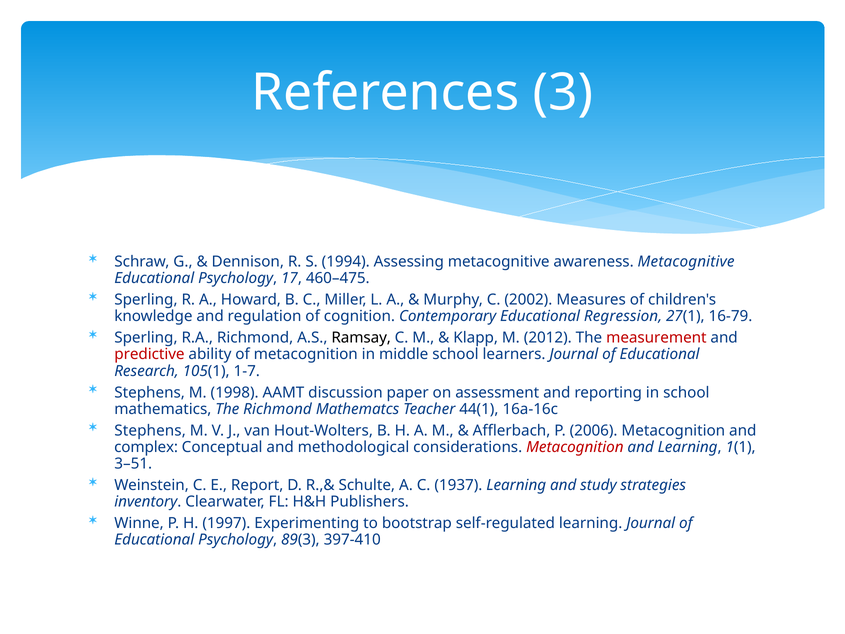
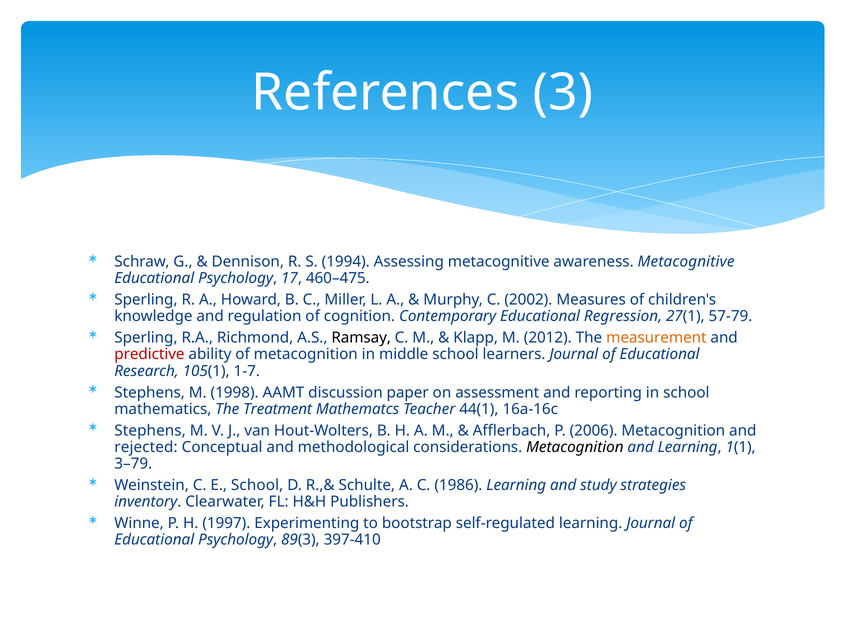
16-79: 16-79 -> 57-79 (730, 316)
measurement colour: red -> orange (656, 338)
The Richmond: Richmond -> Treatment (278, 409)
complex: complex -> rejected (146, 447)
Metacognition colour: red -> black (575, 447)
3–51: 3–51 -> 3–79 (133, 463)
E Report: Report -> School (257, 485)
1937: 1937 -> 1986 (458, 485)
